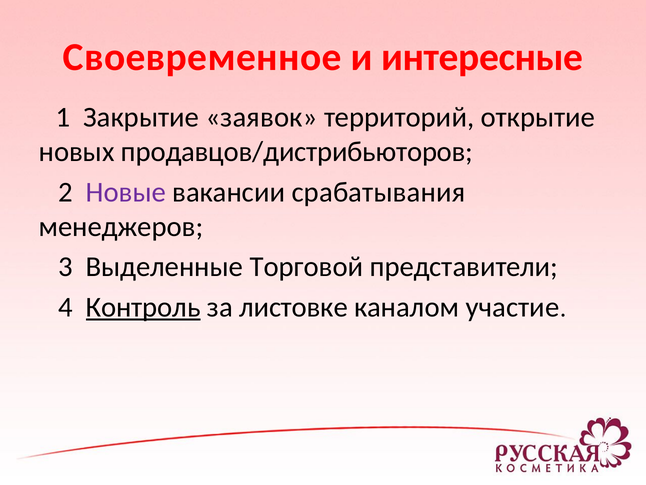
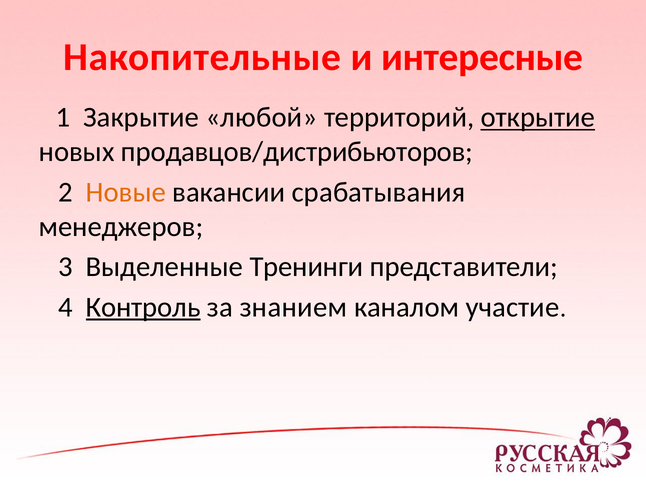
Своевременное: Своевременное -> Накопительные (202, 57)
заявок: заявок -> любой (261, 117)
открытие underline: none -> present (538, 117)
Новые colour: purple -> orange (126, 192)
Торговой: Торговой -> Тренинги (306, 267)
листовке: листовке -> знанием (293, 307)
